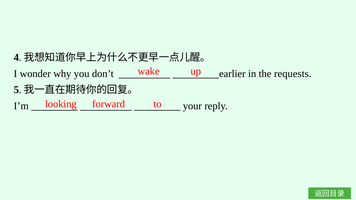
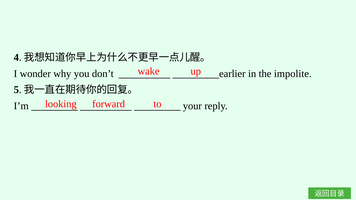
requests: requests -> impolite (293, 74)
